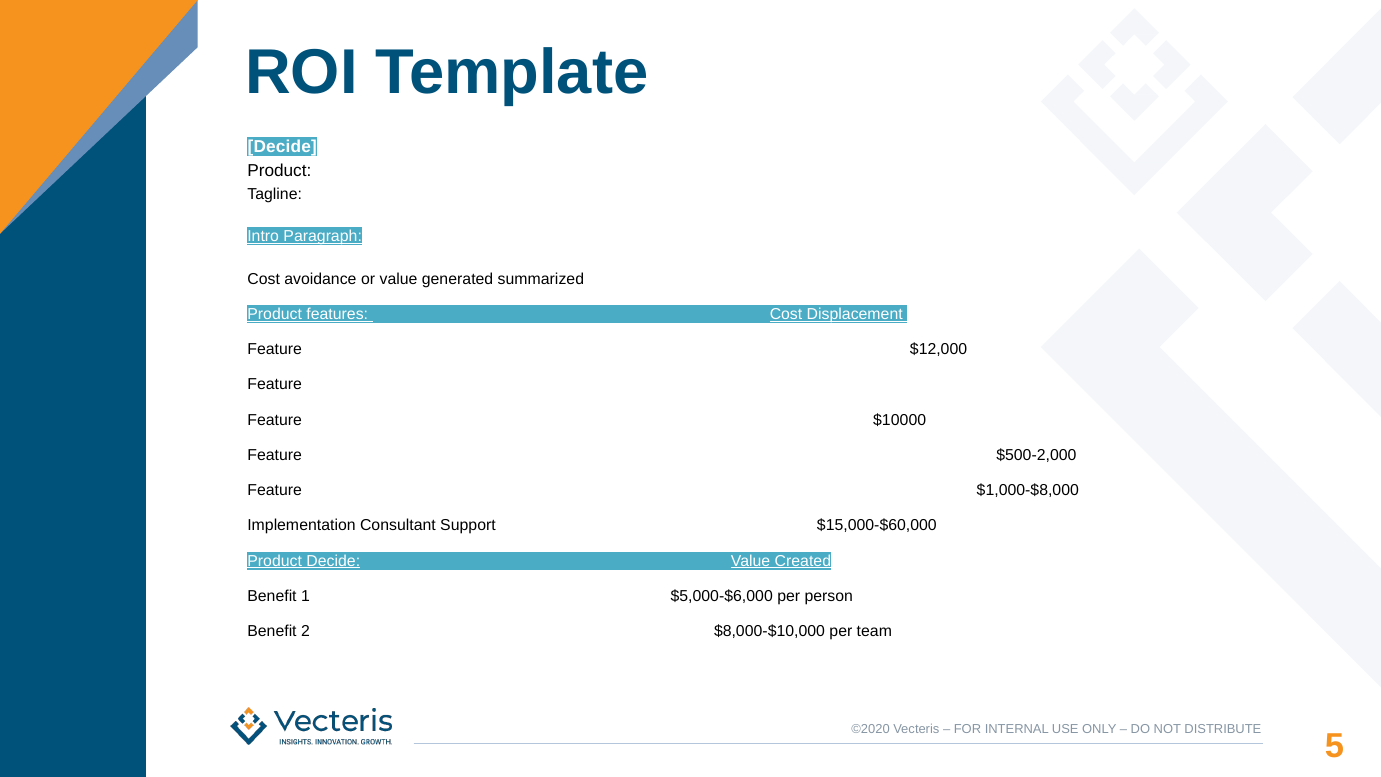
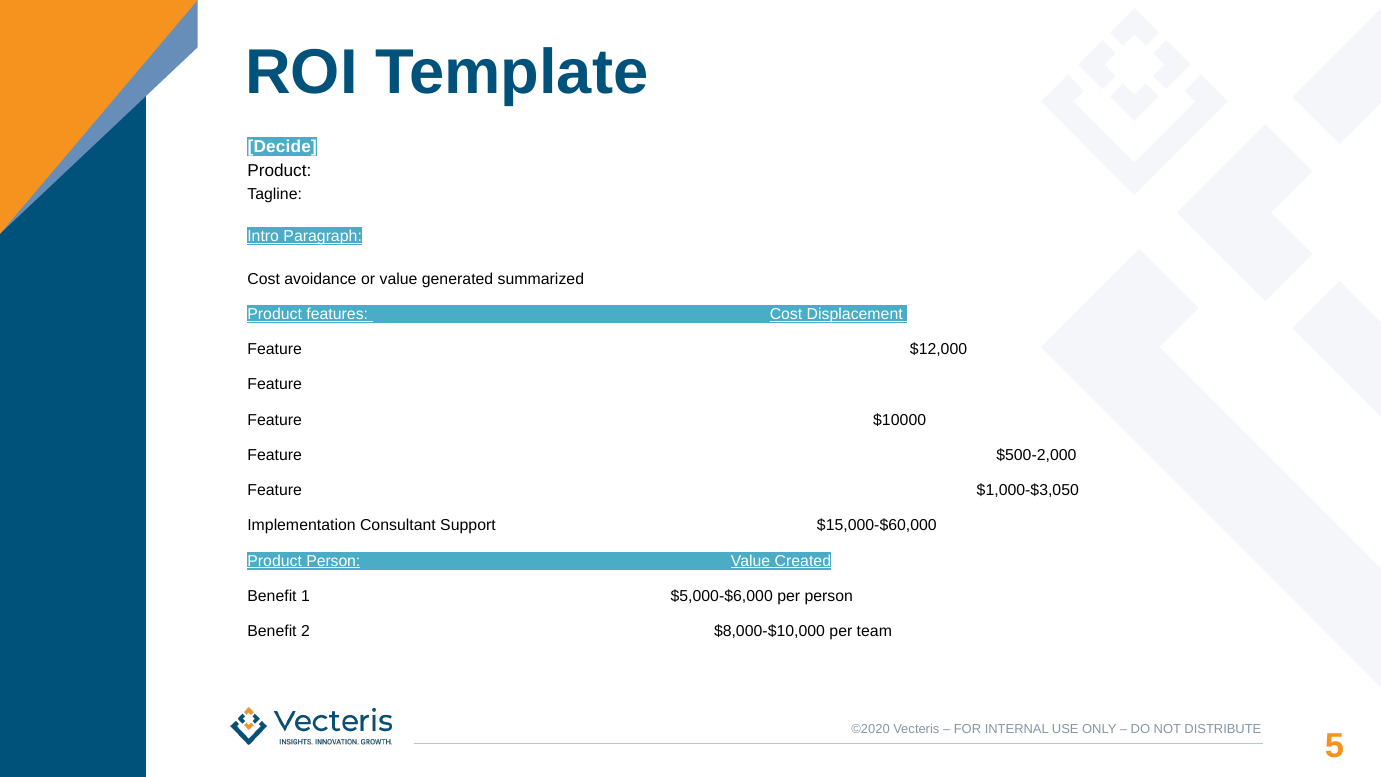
$1,000-$8,000: $1,000-$8,000 -> $1,000-$3,050 (1028, 490)
Product Decide: Decide -> Person (333, 561)
